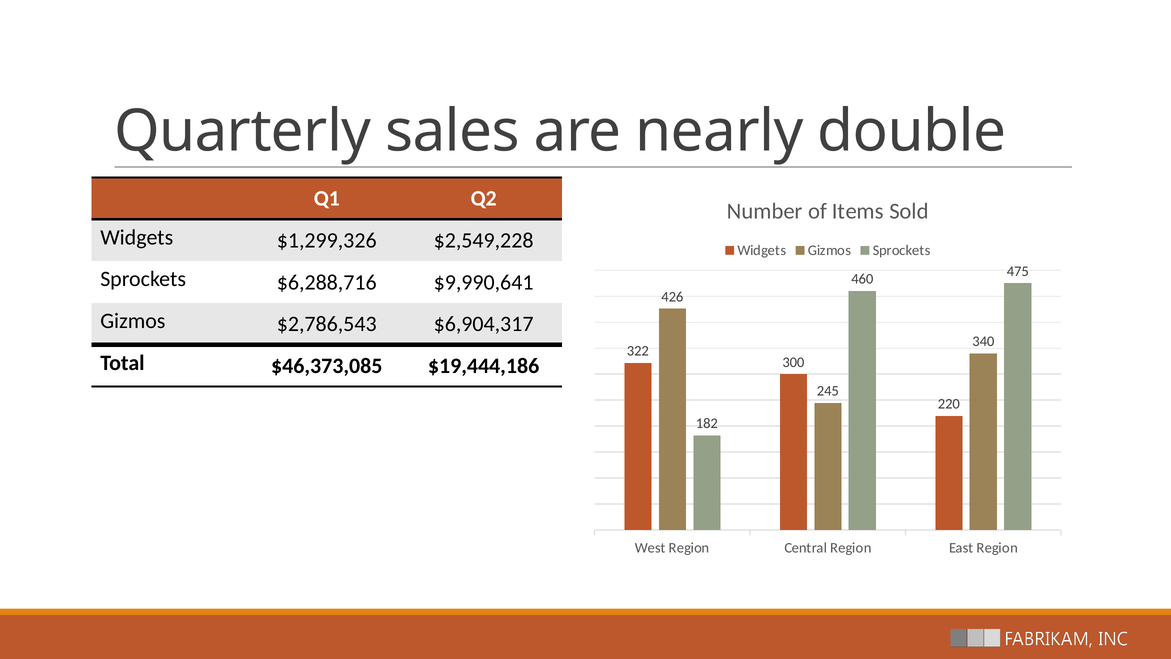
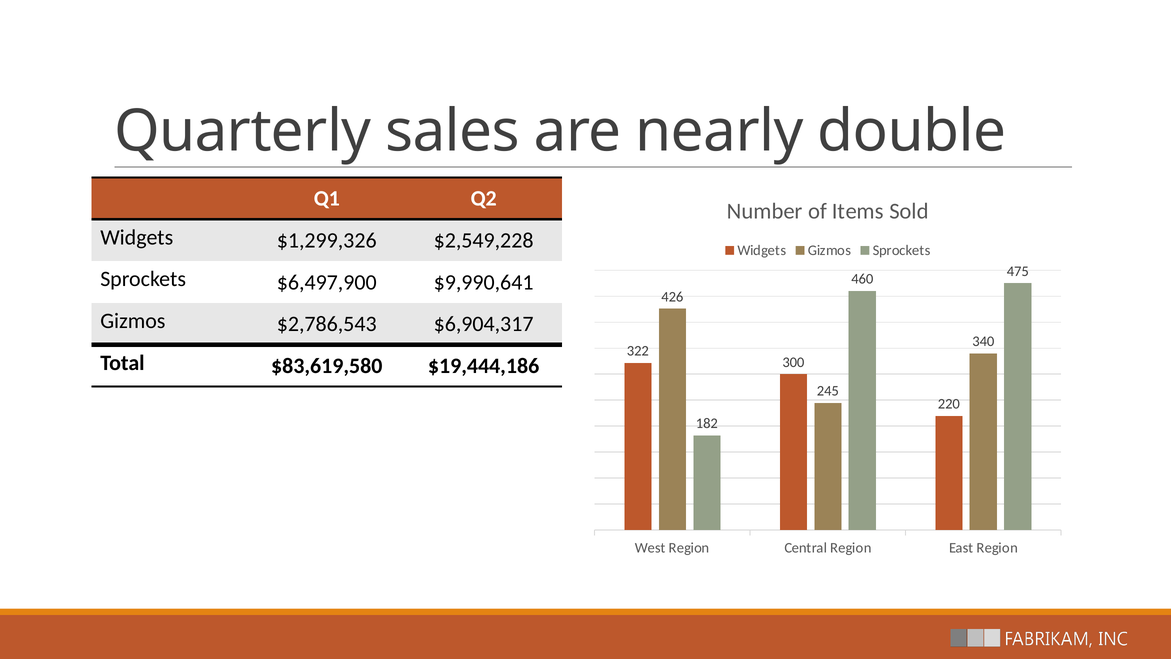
$6,288,716: $6,288,716 -> $6,497,900 (327, 282)
$46,373,085: $46,373,085 -> $83,619,580 (327, 366)
